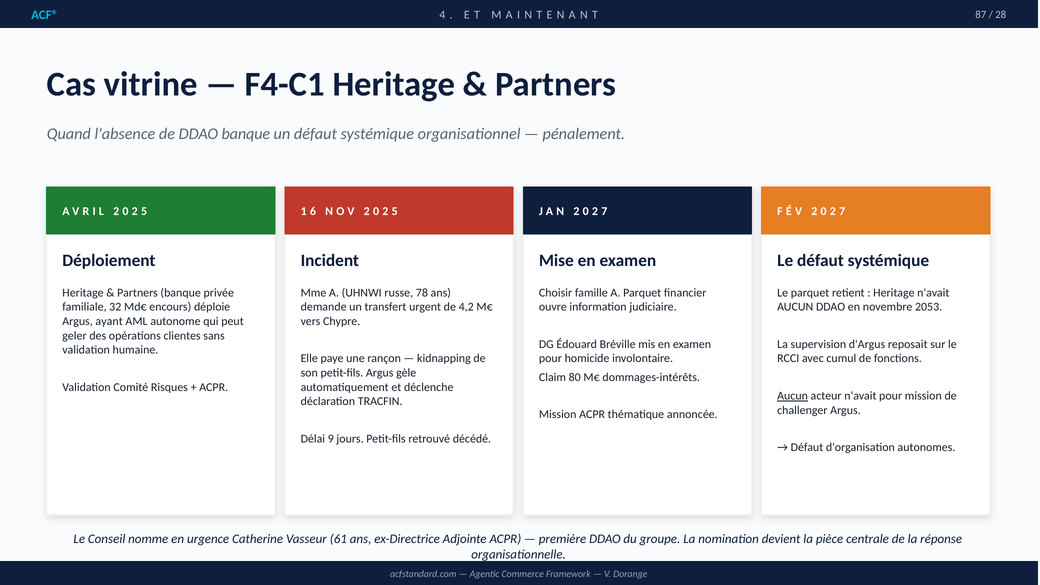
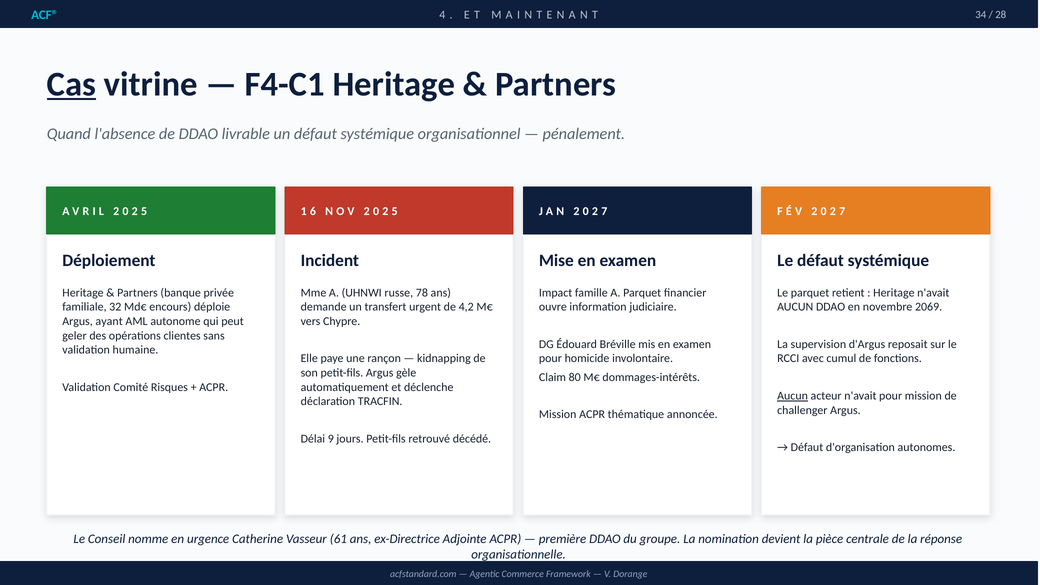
87: 87 -> 34 (981, 15)
Cas underline: none -> present (71, 84)
DDAO banque: banque -> livrable (246, 134)
Choisir: Choisir -> Impact (556, 293)
2053: 2053 -> 2069 (929, 307)
